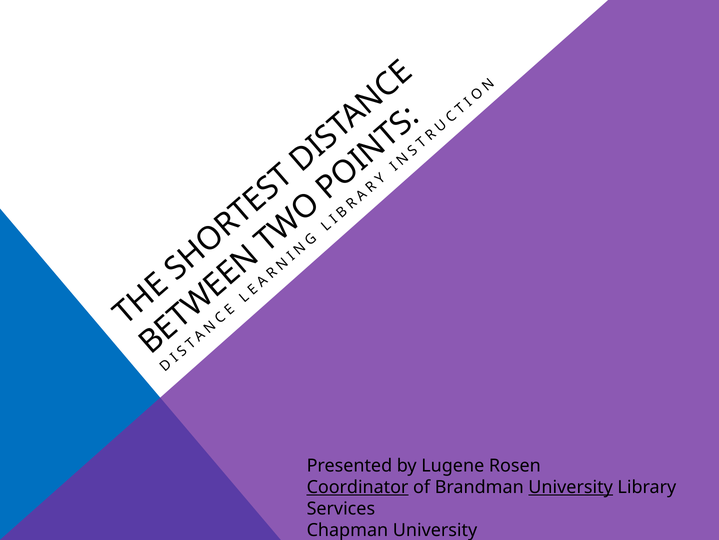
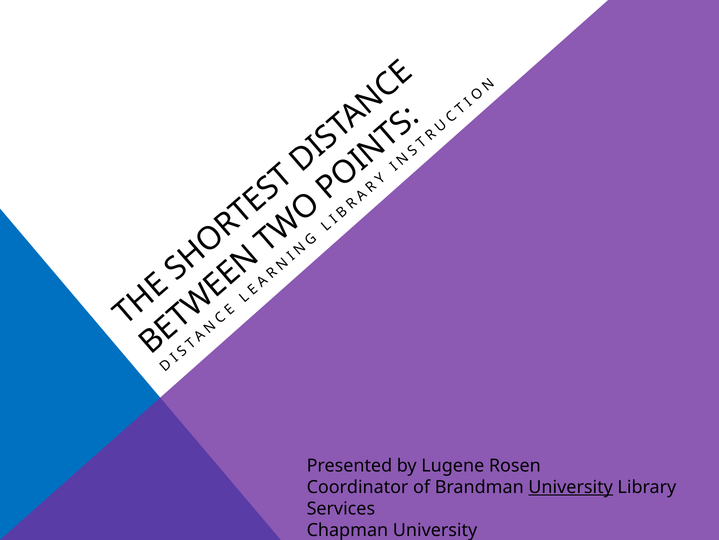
Coordinator underline: present -> none (358, 486)
